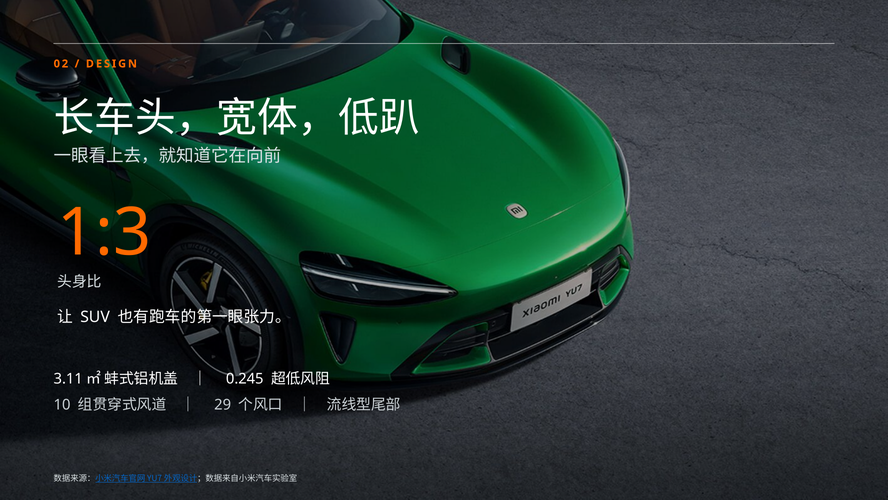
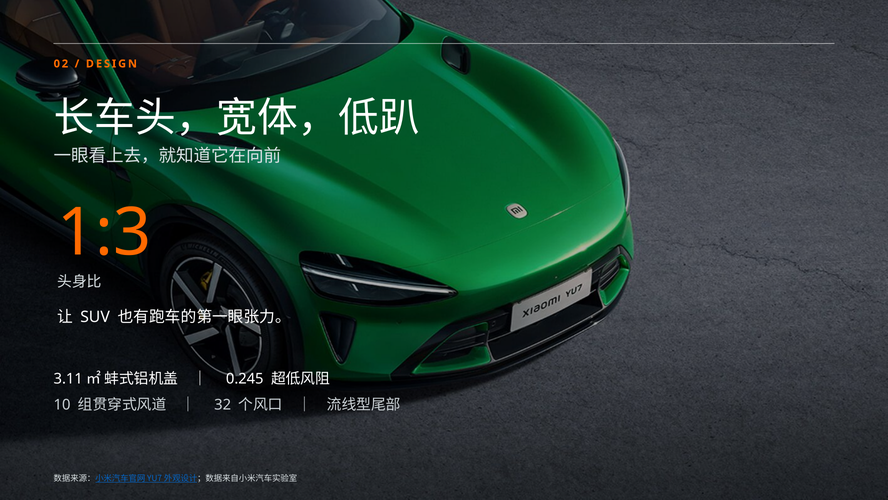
29: 29 -> 32 (223, 404)
